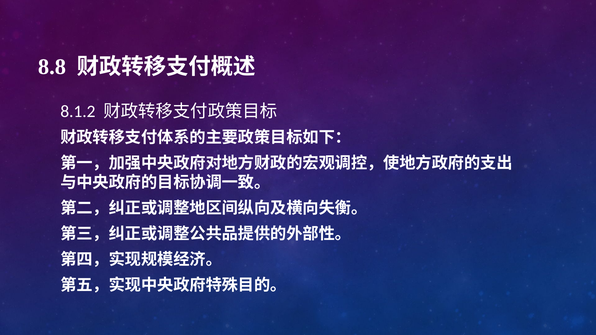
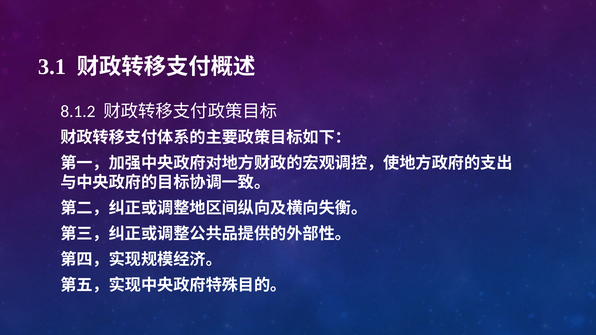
8.8: 8.8 -> 3.1 (52, 67)
